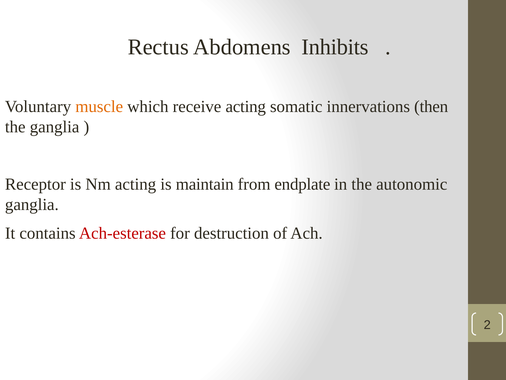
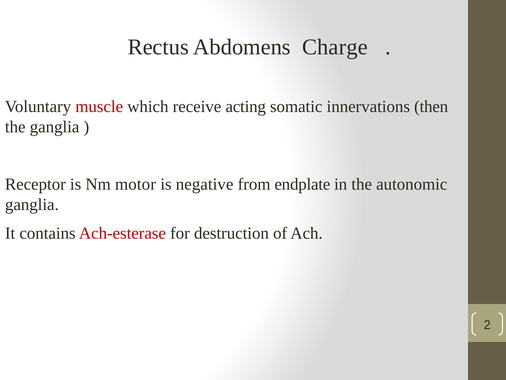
Inhibits: Inhibits -> Charge (335, 47)
muscle colour: orange -> red (99, 107)
Nm acting: acting -> motor (135, 184)
maintain: maintain -> negative (205, 184)
